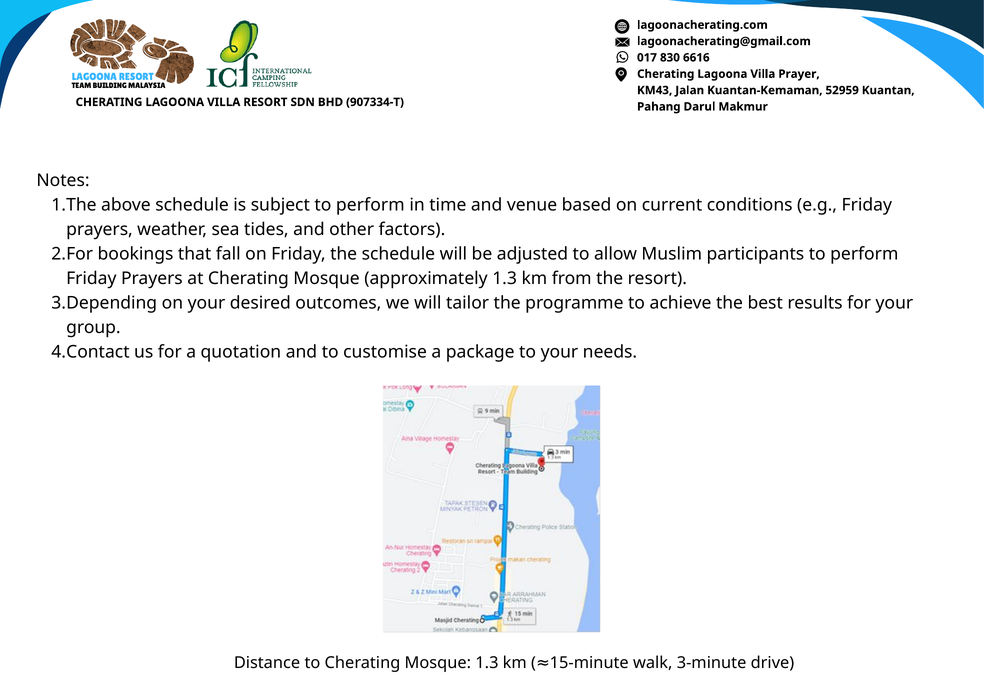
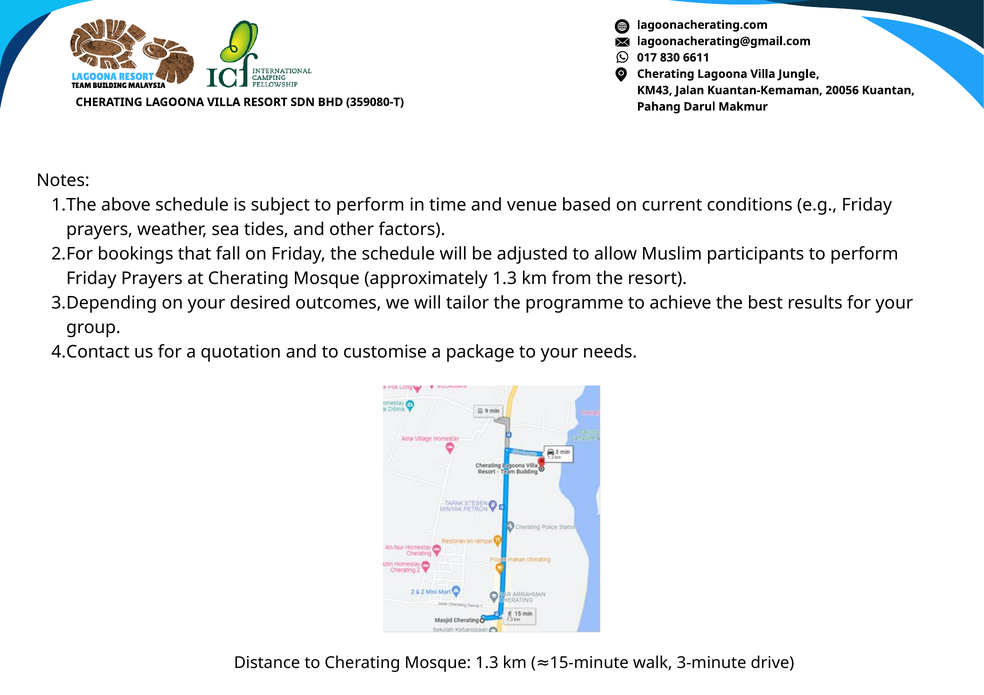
6616: 6616 -> 6611 (696, 58)
Prayer: Prayer -> Jungle (799, 74)
52959: 52959 -> 20056 (842, 90)
907334-T: 907334-T -> 359080-T (375, 102)
